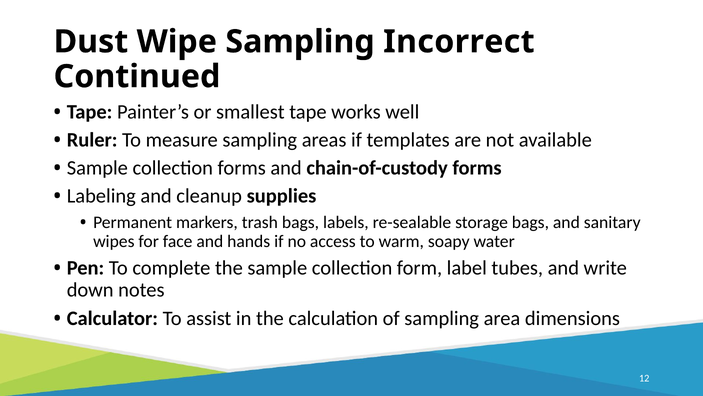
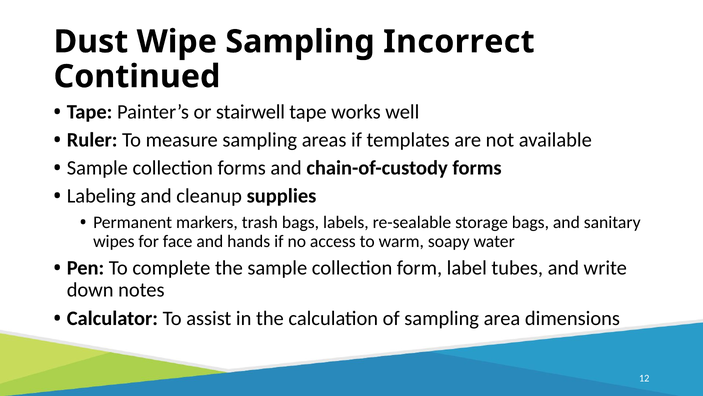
smallest: smallest -> stairwell (250, 112)
